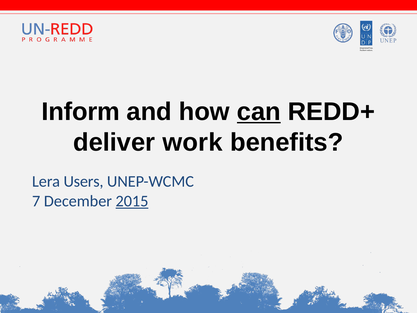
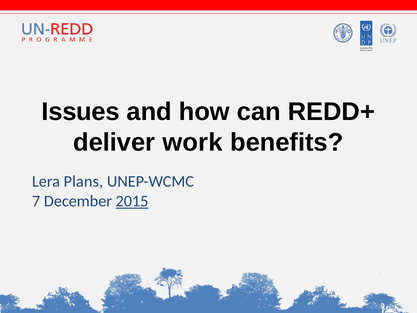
Inform: Inform -> Issues (81, 112)
can underline: present -> none (259, 112)
Users: Users -> Plans (83, 181)
